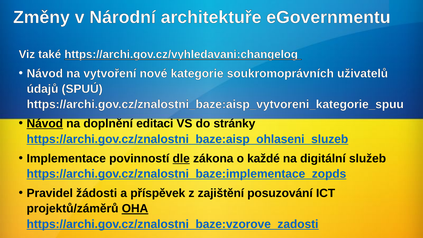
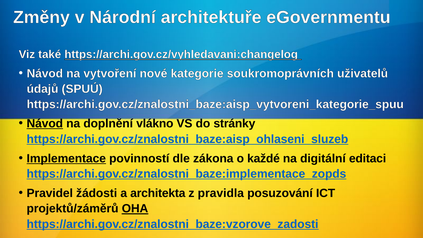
editaci: editaci -> vlákno (155, 124)
Implementace underline: none -> present (66, 158)
dle underline: present -> none (181, 158)
služeb: služeb -> editaci (368, 158)
příspěvek: příspěvek -> architekta (158, 193)
zajištění: zajištění -> pravidla (221, 193)
